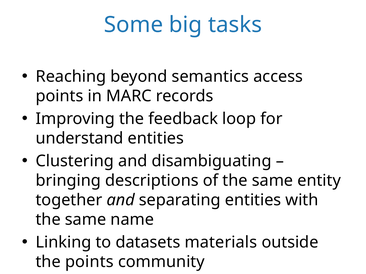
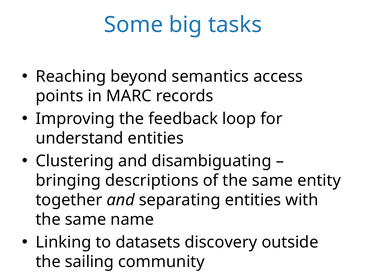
materials: materials -> discovery (221, 243)
the points: points -> sailing (89, 262)
